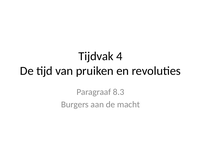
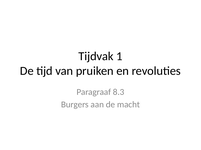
4: 4 -> 1 (119, 56)
